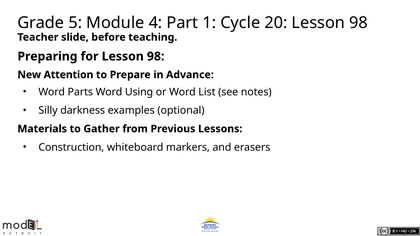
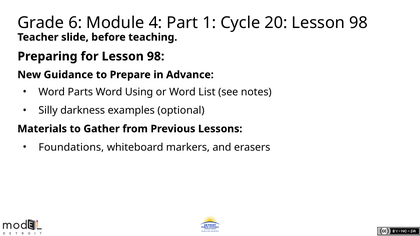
5: 5 -> 6 (75, 23)
Attention: Attention -> Guidance (68, 75)
Construction: Construction -> Foundations (71, 147)
